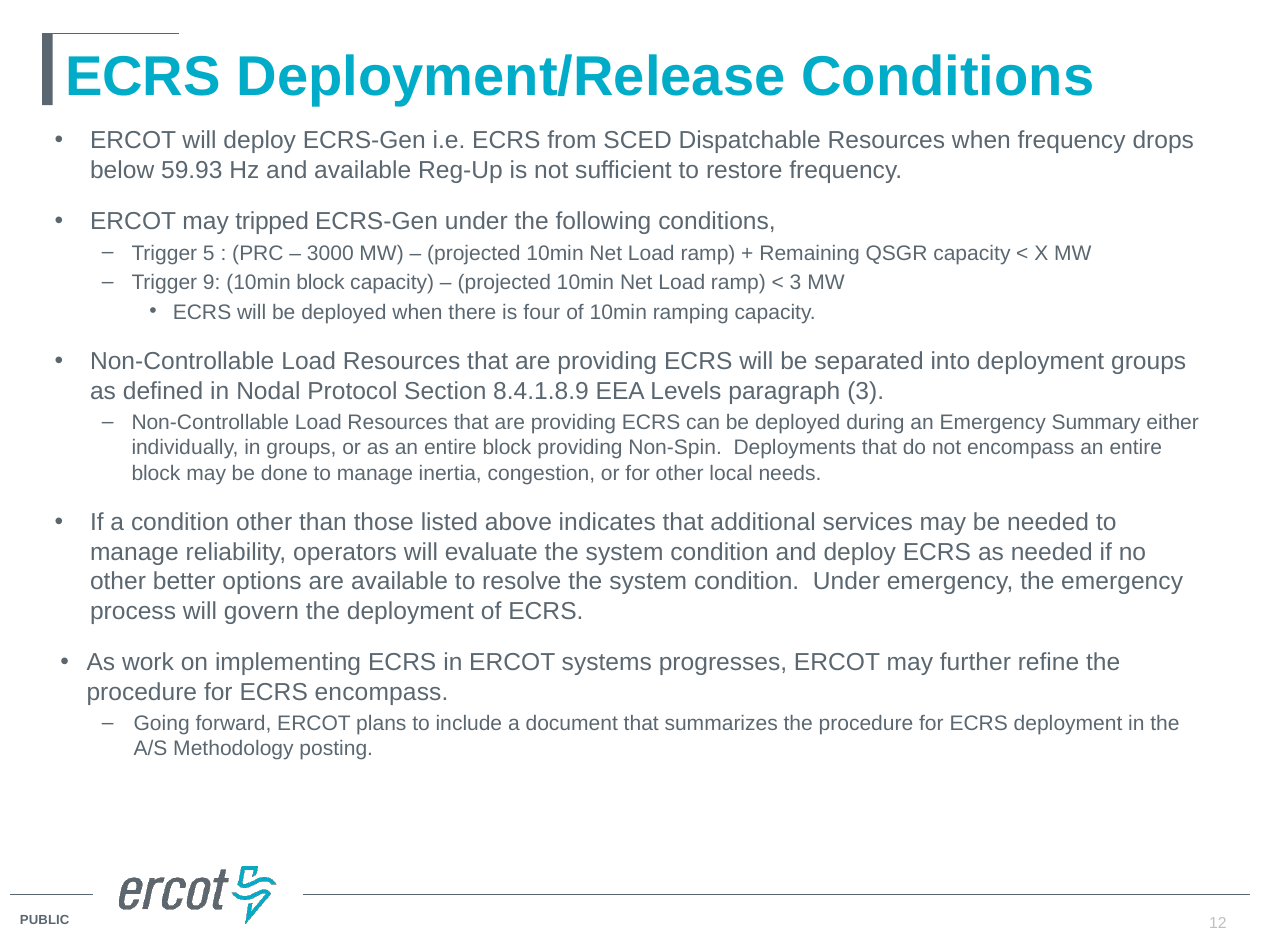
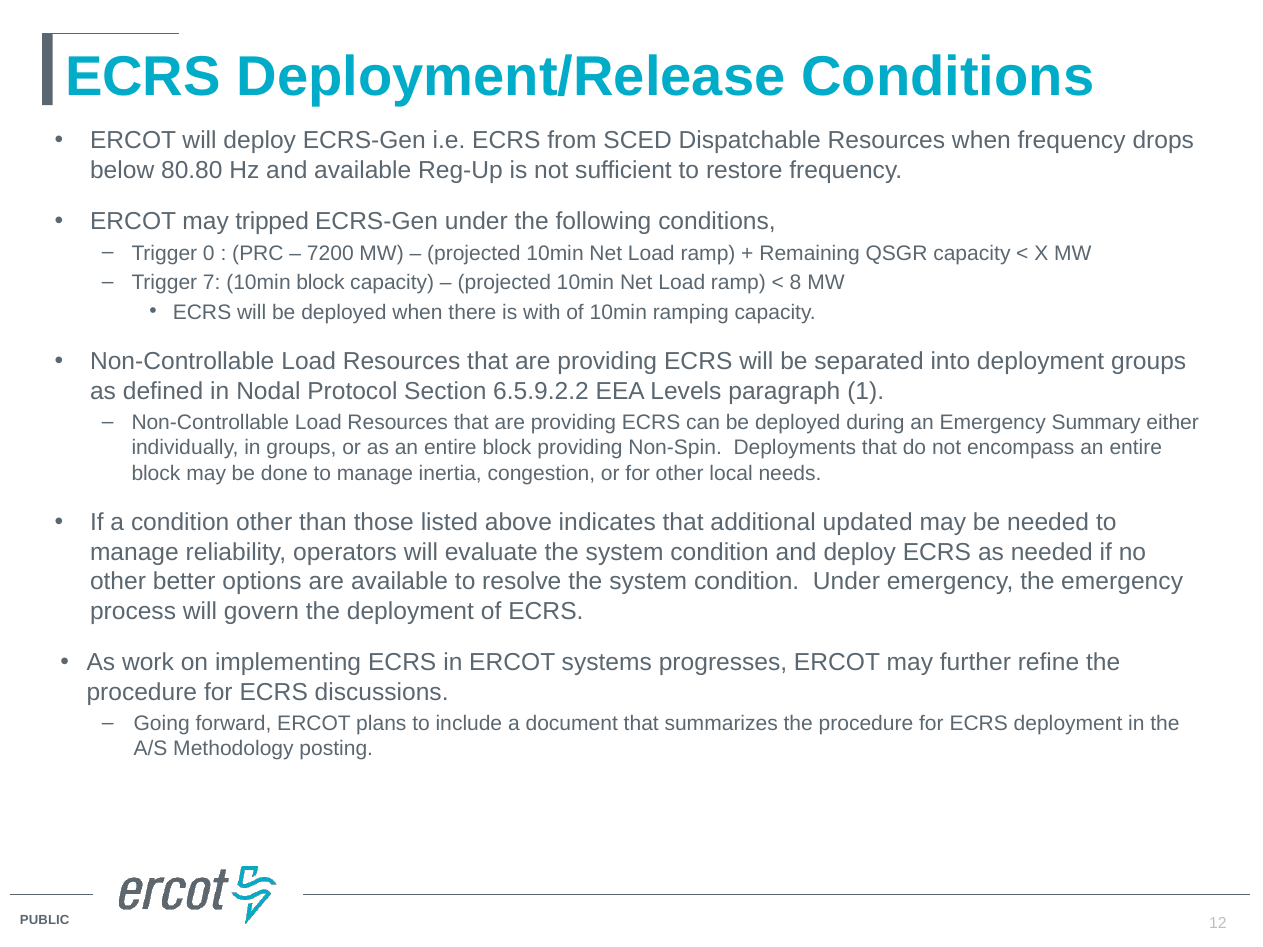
59.93: 59.93 -> 80.80 (192, 170)
5: 5 -> 0 (209, 253)
3000: 3000 -> 7200 (330, 253)
9: 9 -> 7 (212, 283)
3: 3 -> 8 (796, 283)
four: four -> with (542, 312)
8.4.1.8.9: 8.4.1.8.9 -> 6.5.9.2.2 (541, 391)
paragraph 3: 3 -> 1 (866, 391)
services: services -> updated (868, 523)
ECRS encompass: encompass -> discussions (382, 692)
